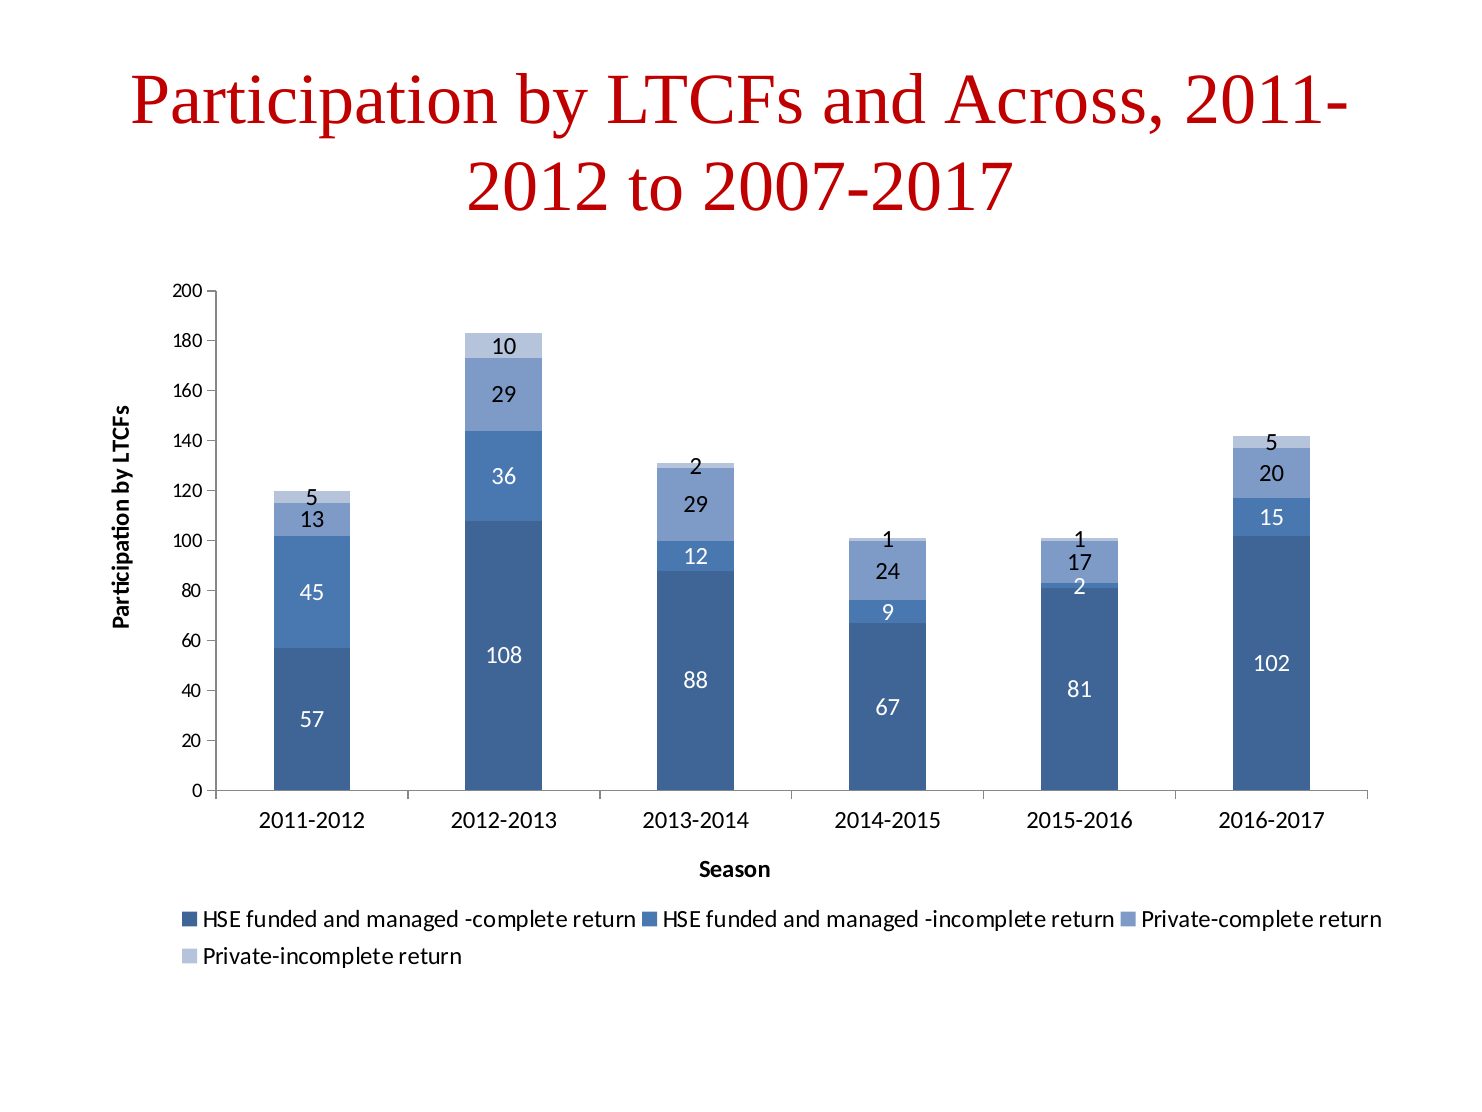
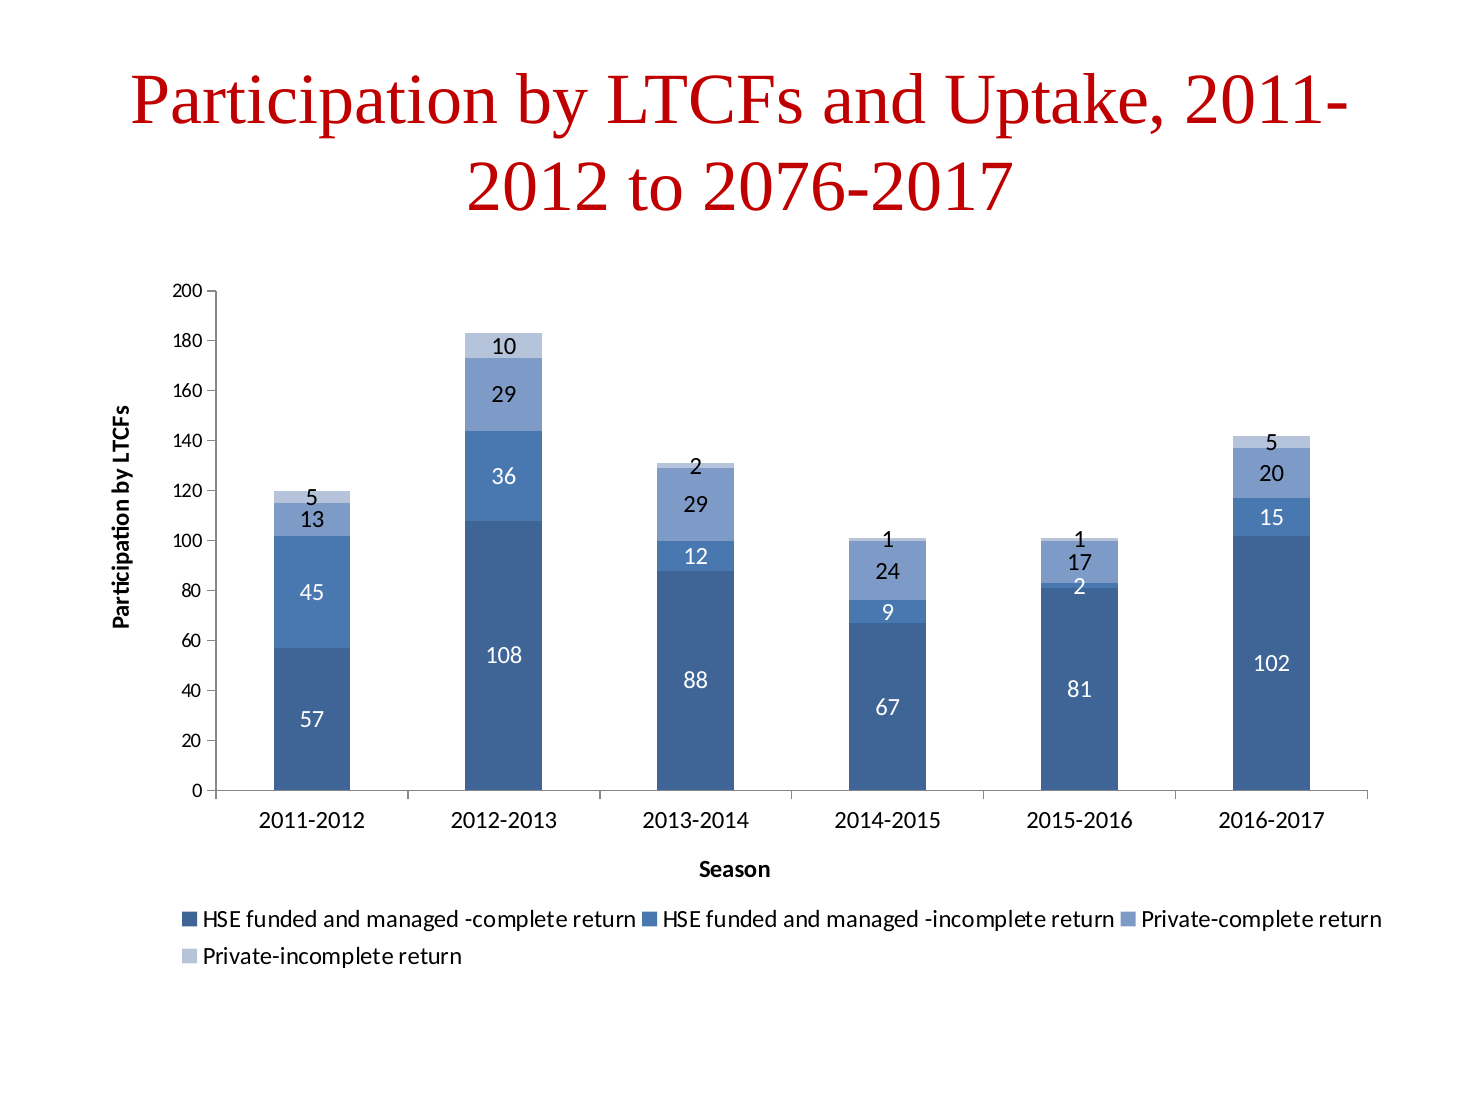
Across: Across -> Uptake (1056, 100)
2007-2017: 2007-2017 -> 2076-2017 (859, 187)
